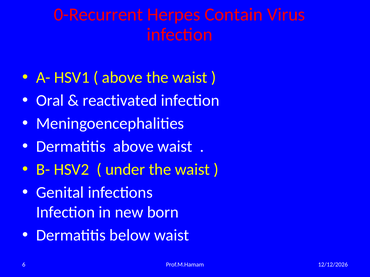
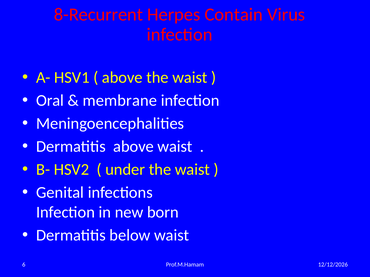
0-Recurrent: 0-Recurrent -> 8-Recurrent (98, 15)
reactivated: reactivated -> membrane (120, 101)
